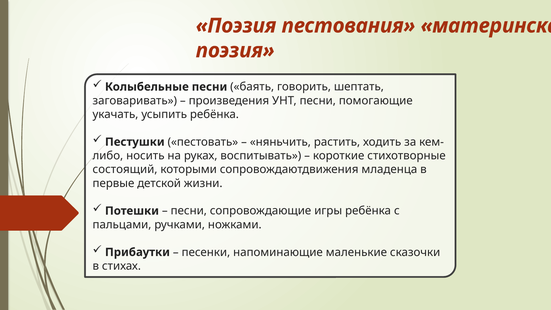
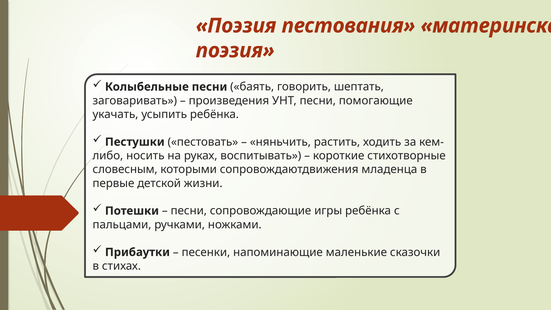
состоящий: состоящий -> словесным (125, 169)
